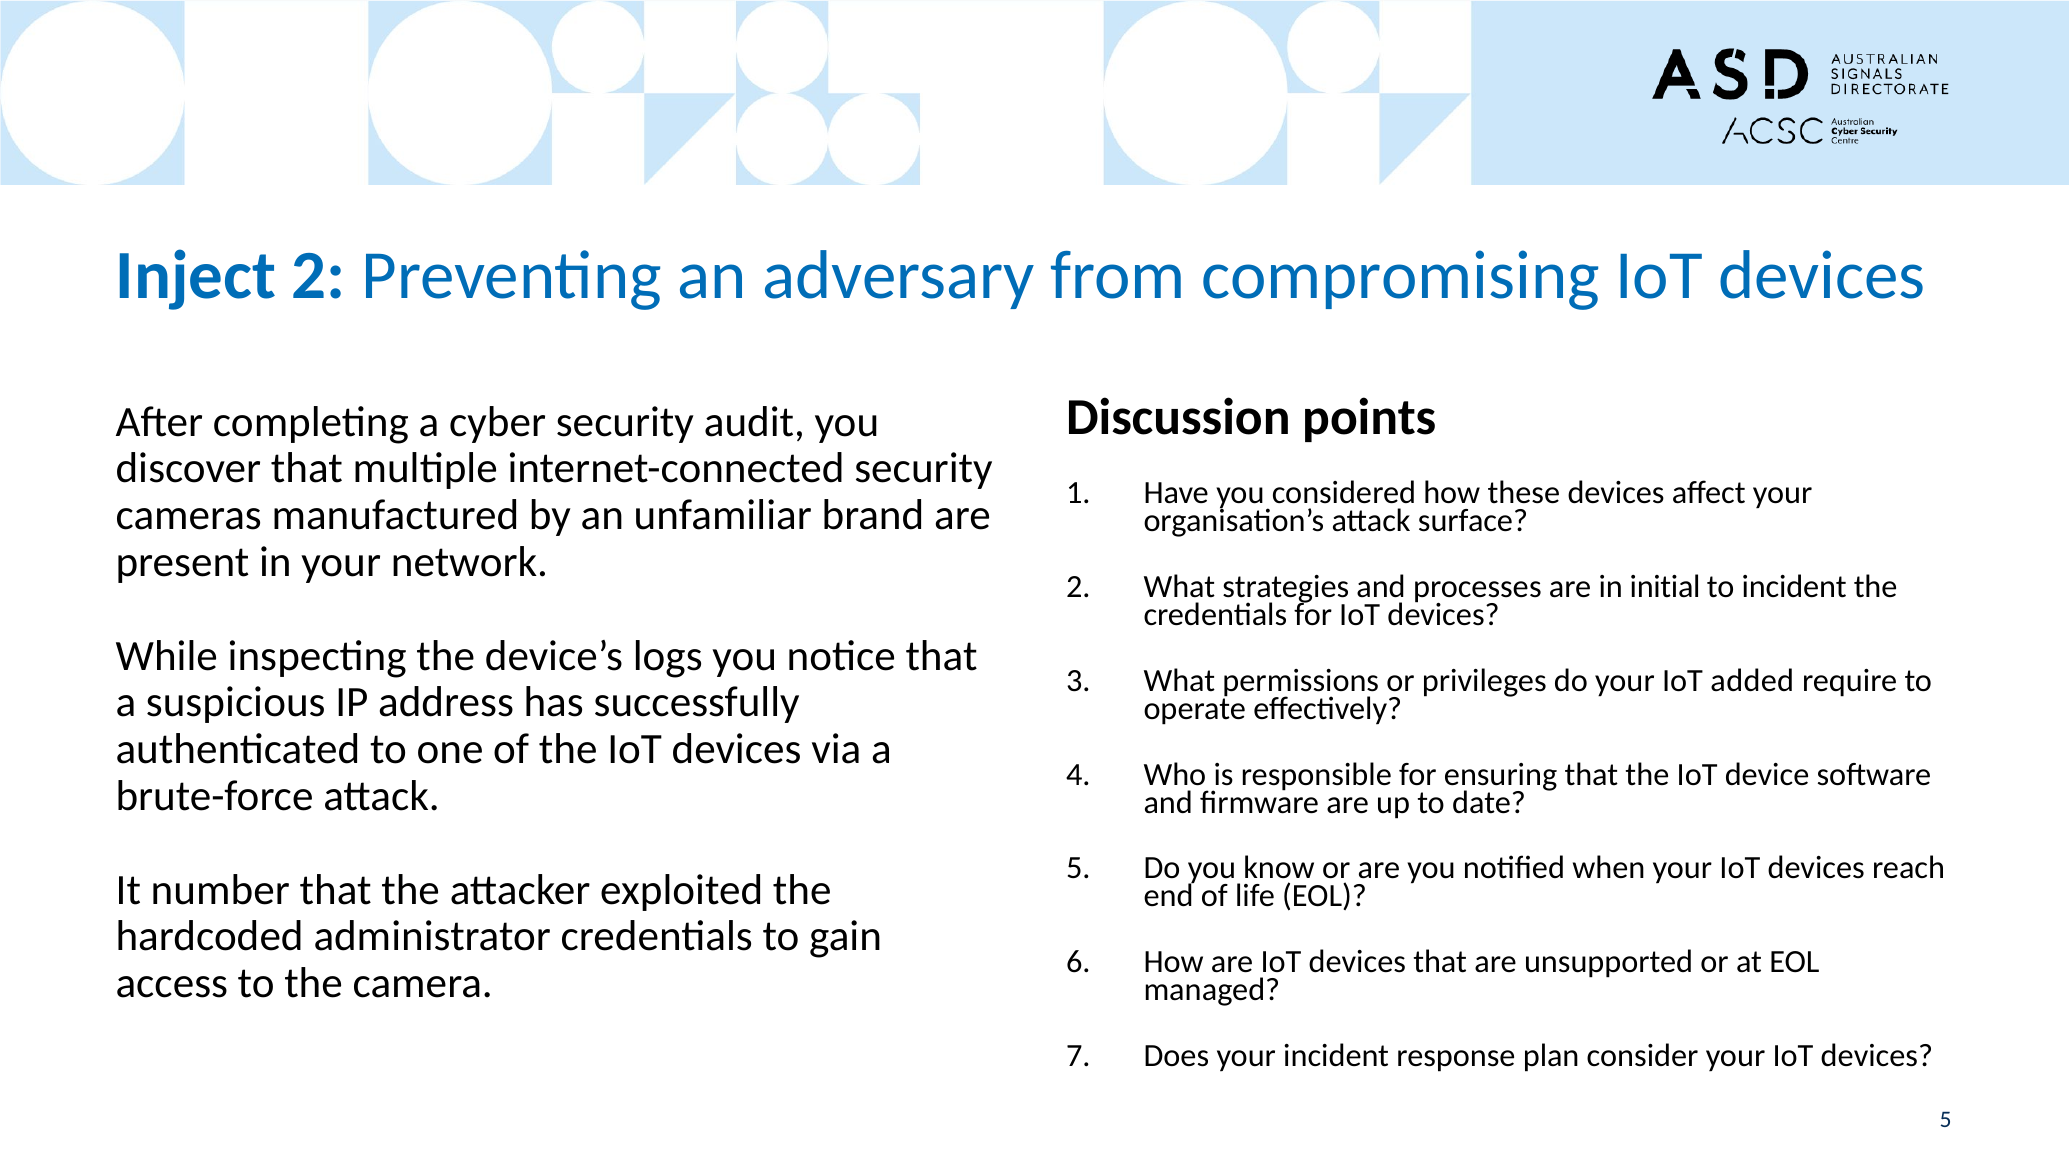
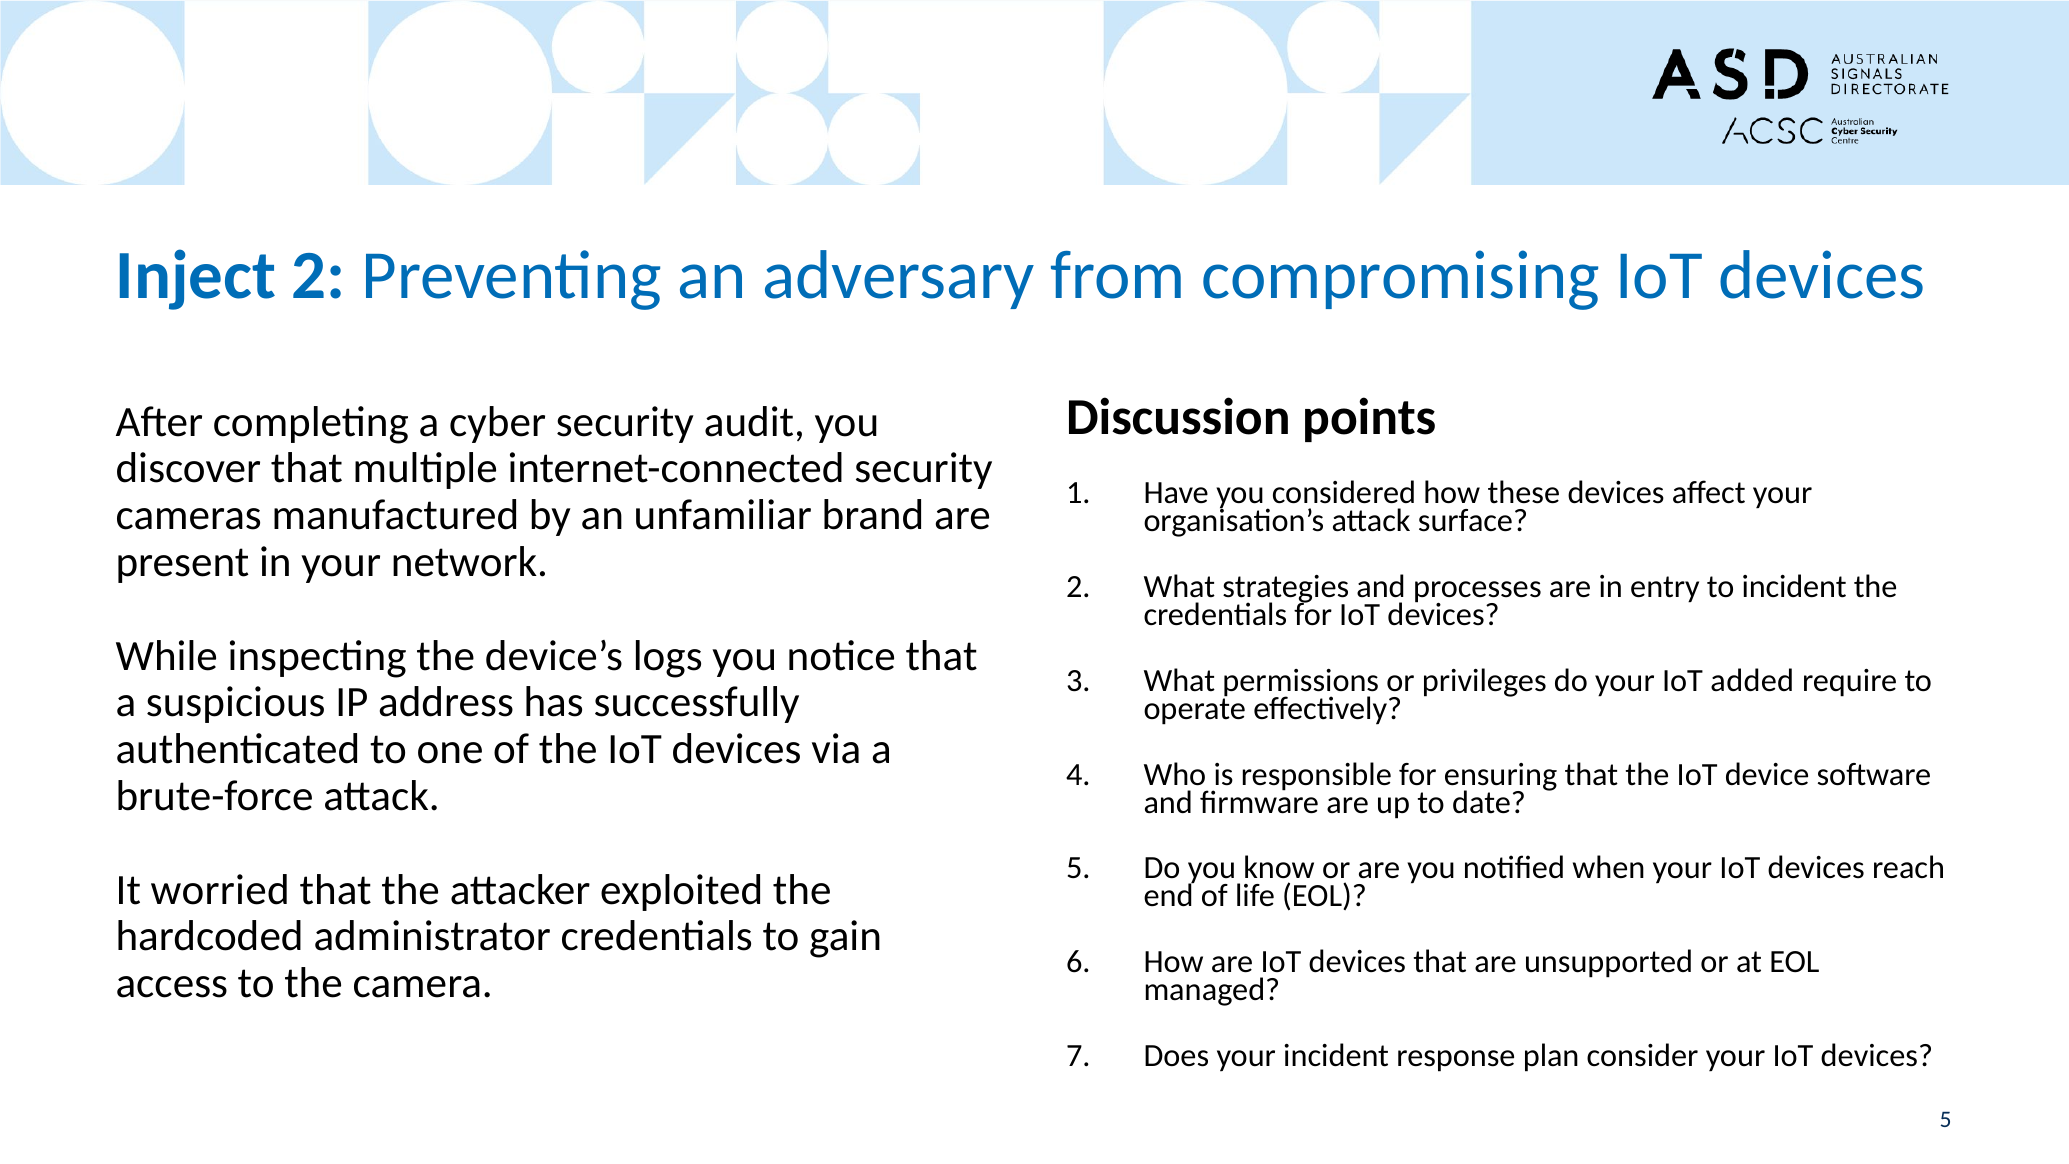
initial: initial -> entry (1665, 587)
number: number -> worried (220, 890)
